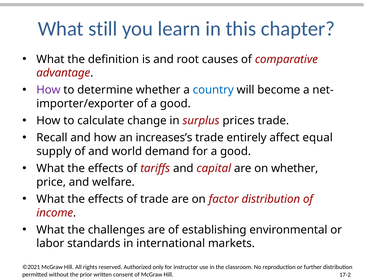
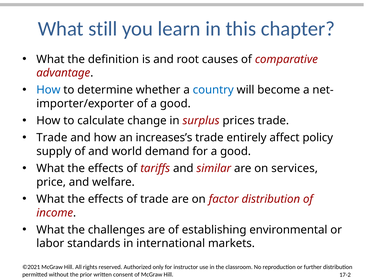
How colour: purple -> blue (48, 90)
Recall: Recall -> Trade (52, 138)
equal: equal -> policy (318, 138)
capital: capital -> similar (214, 168)
on whether: whether -> services (295, 168)
